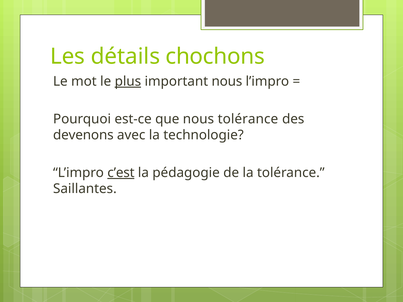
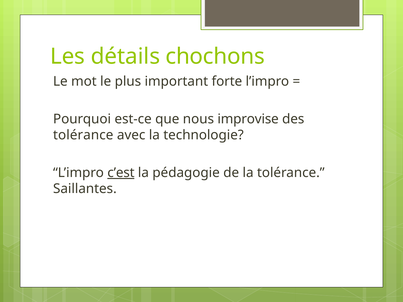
plus underline: present -> none (128, 81)
important nous: nous -> forte (227, 81)
nous tolérance: tolérance -> improvise (248, 119)
devenons: devenons -> tolérance (83, 135)
